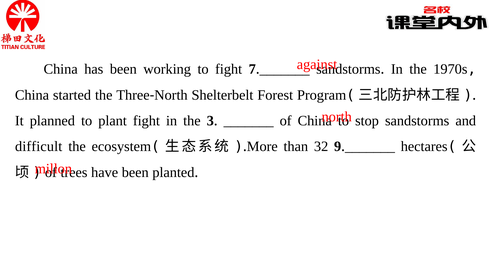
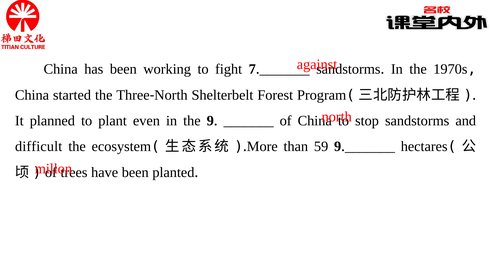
plant fight: fight -> even (146, 121)
the 3: 3 -> 9 (210, 121)
32: 32 -> 59 (321, 147)
